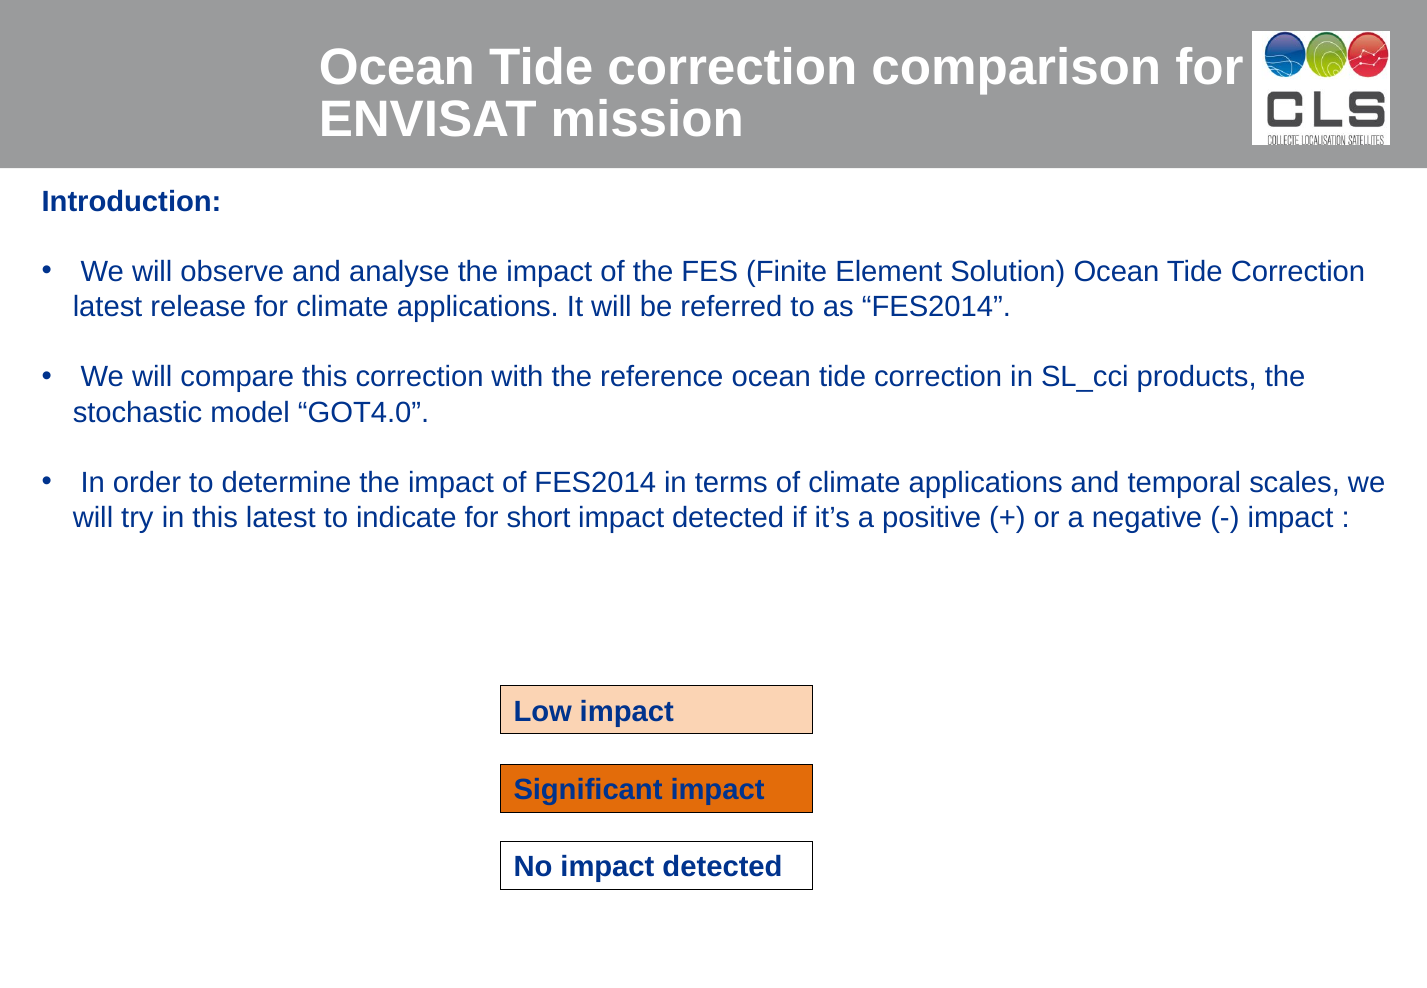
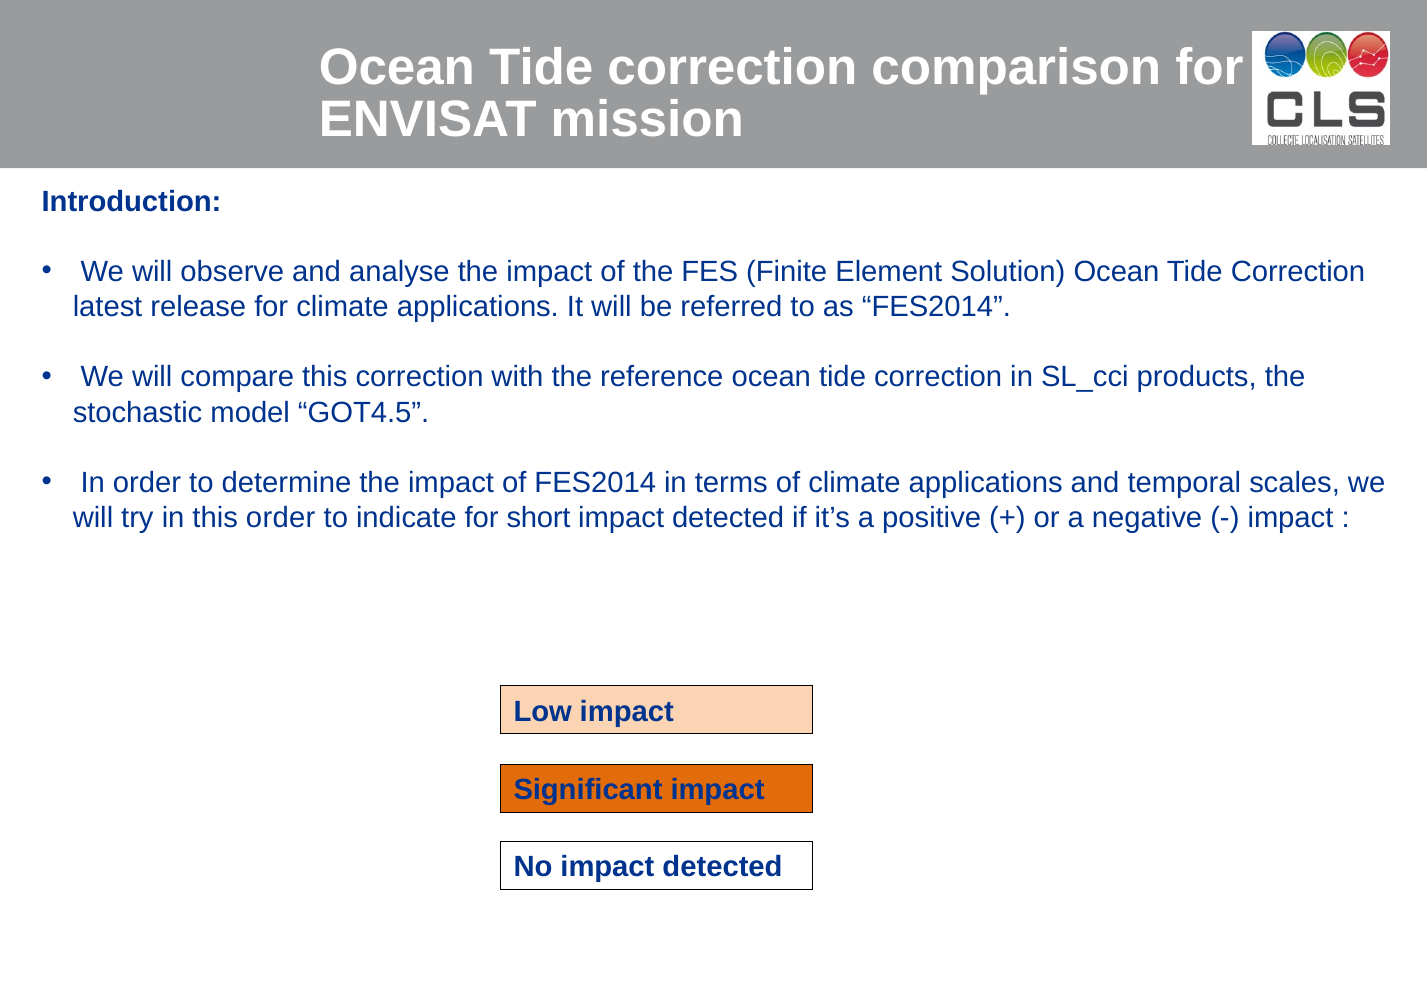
GOT4.0: GOT4.0 -> GOT4.5 (364, 412)
this latest: latest -> order (281, 518)
